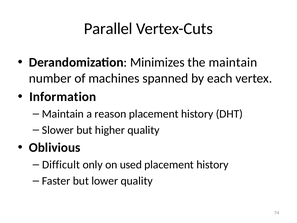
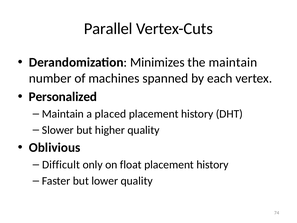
Information: Information -> Personalized (63, 97)
reason: reason -> placed (110, 114)
used: used -> float (131, 164)
